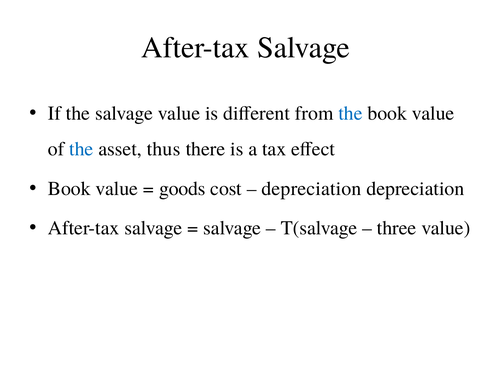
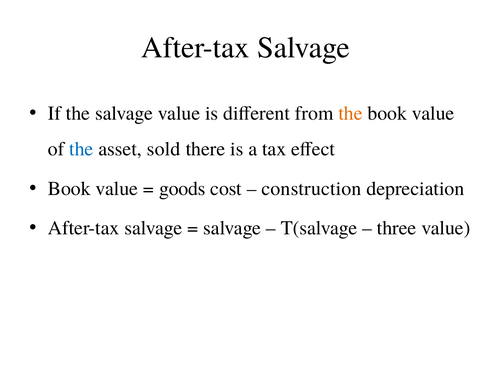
the colour: blue -> orange (350, 113)
thus: thus -> sold (164, 149)
depreciation: depreciation -> construction (311, 189)
